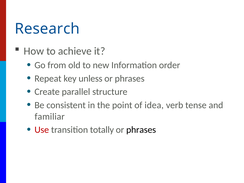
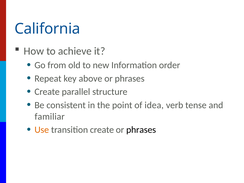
Research: Research -> California (47, 29)
unless: unless -> above (90, 78)
Use colour: red -> orange (42, 130)
transition totally: totally -> create (102, 130)
